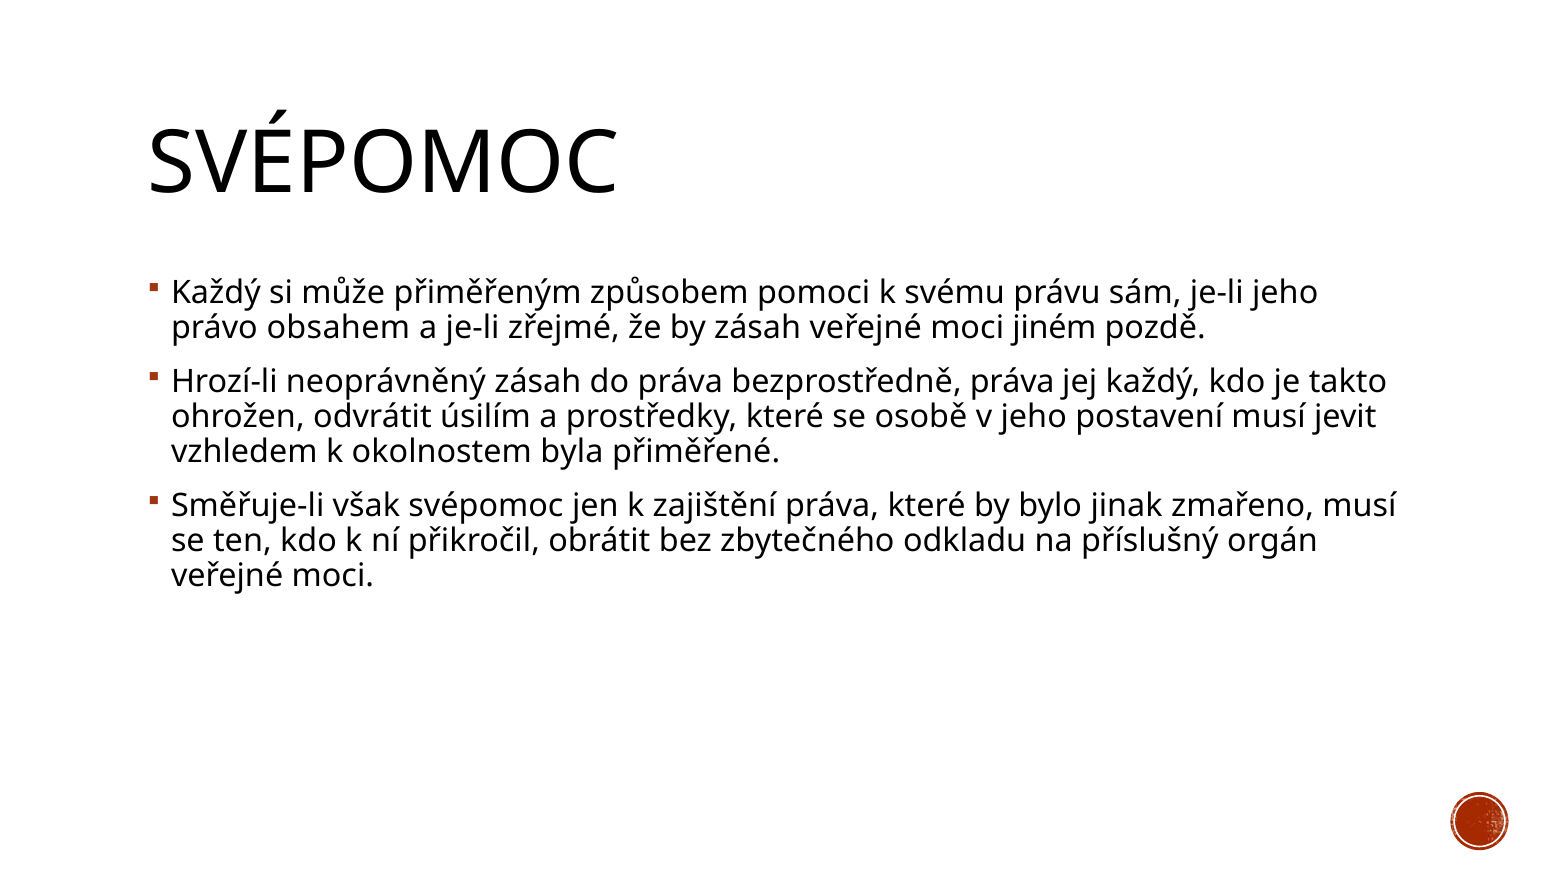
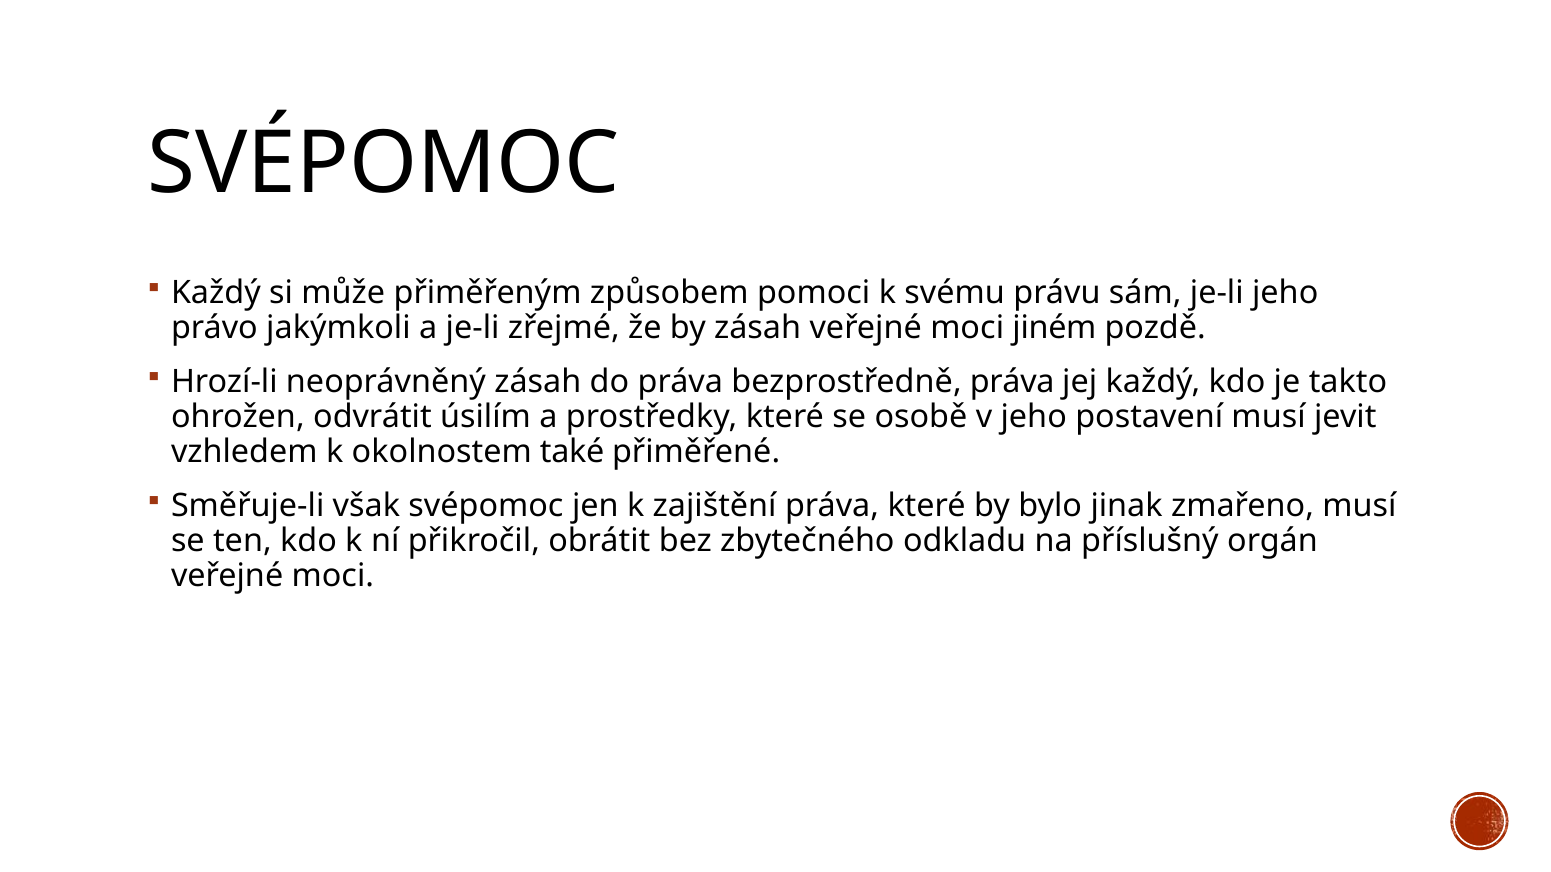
obsahem: obsahem -> jakýmkoli (338, 328)
byla: byla -> také (572, 452)
